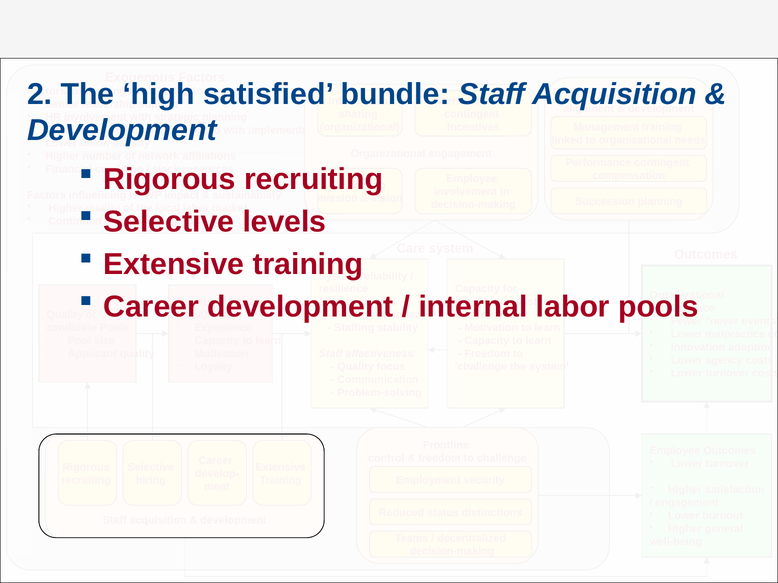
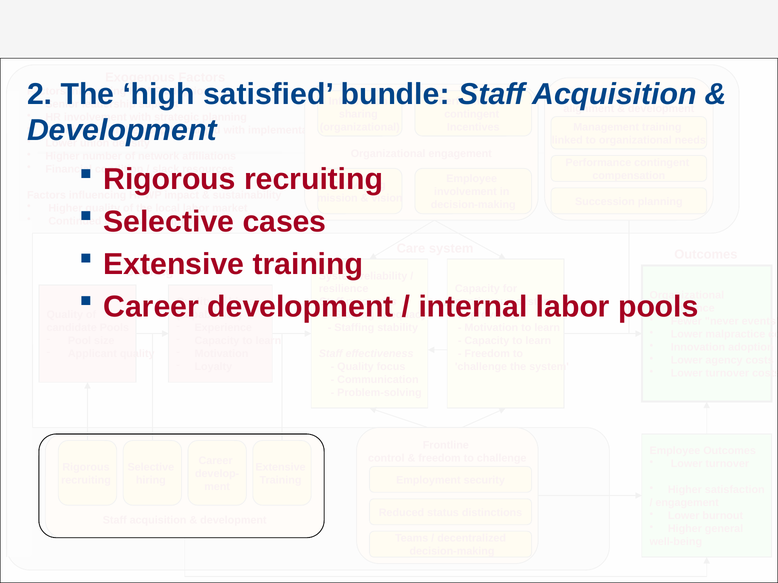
levels: levels -> cases (284, 222)
